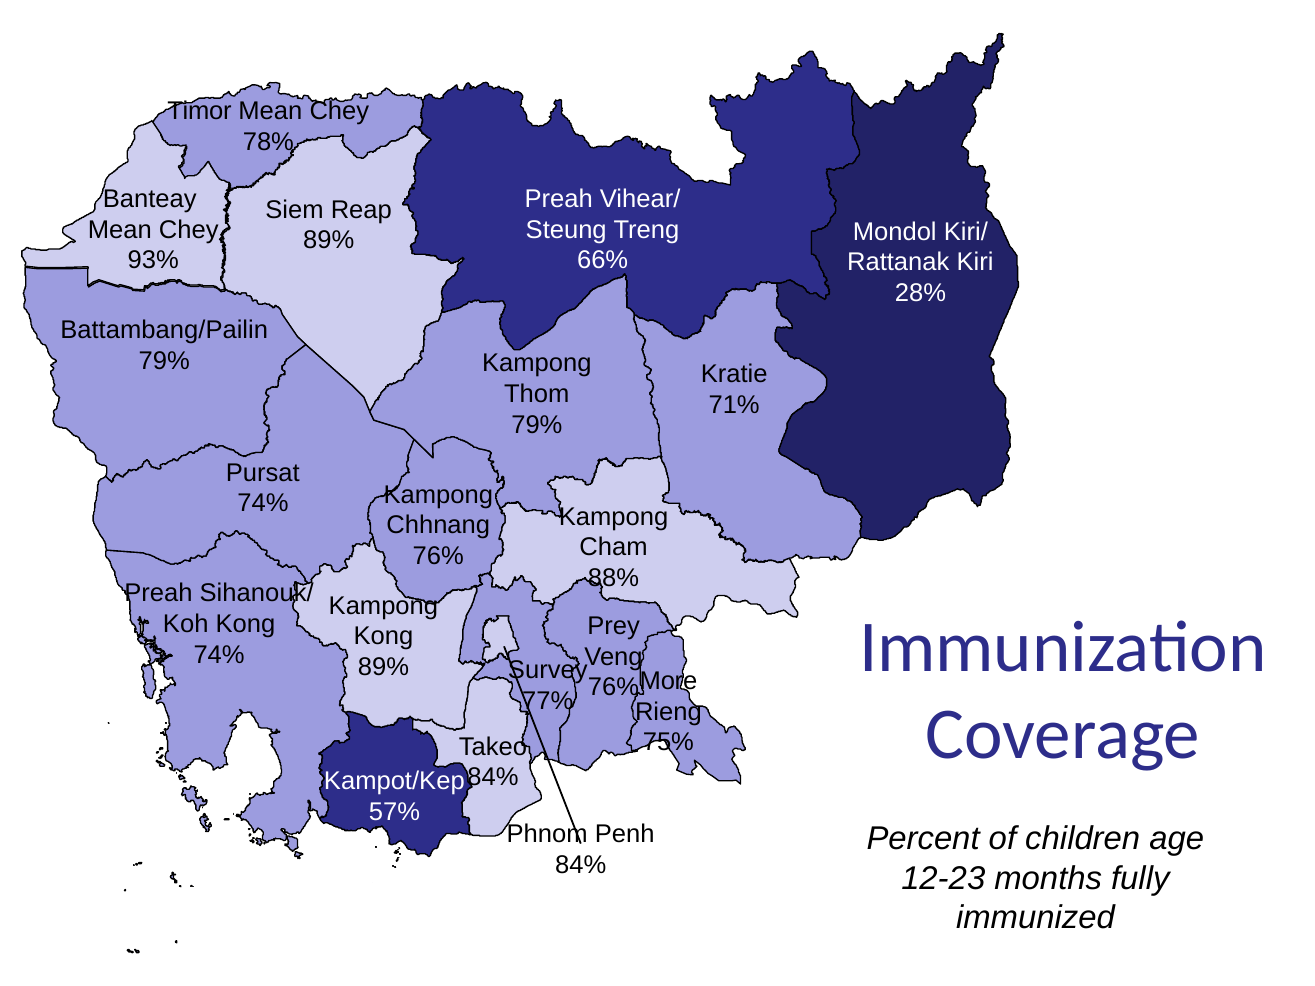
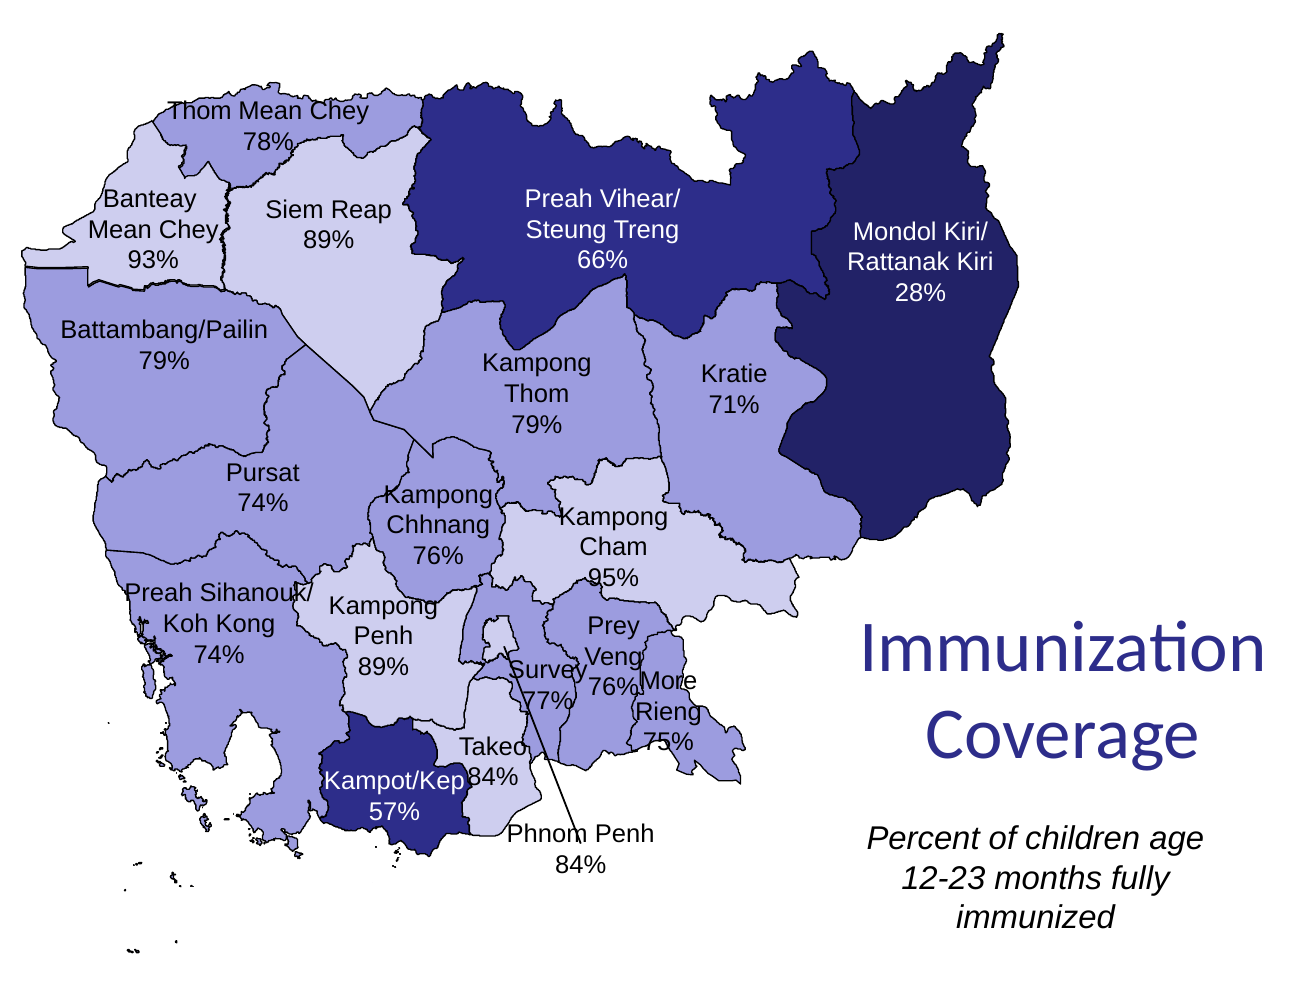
Timor: Timor -> Thom (199, 111)
88%: 88% -> 95% (614, 578)
Kong: Kong -> Penh (383, 637)
